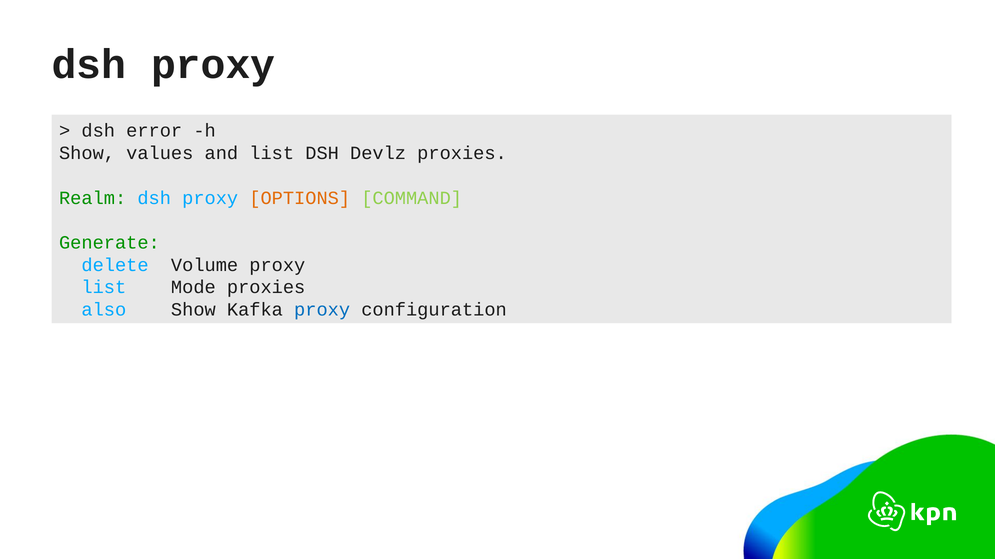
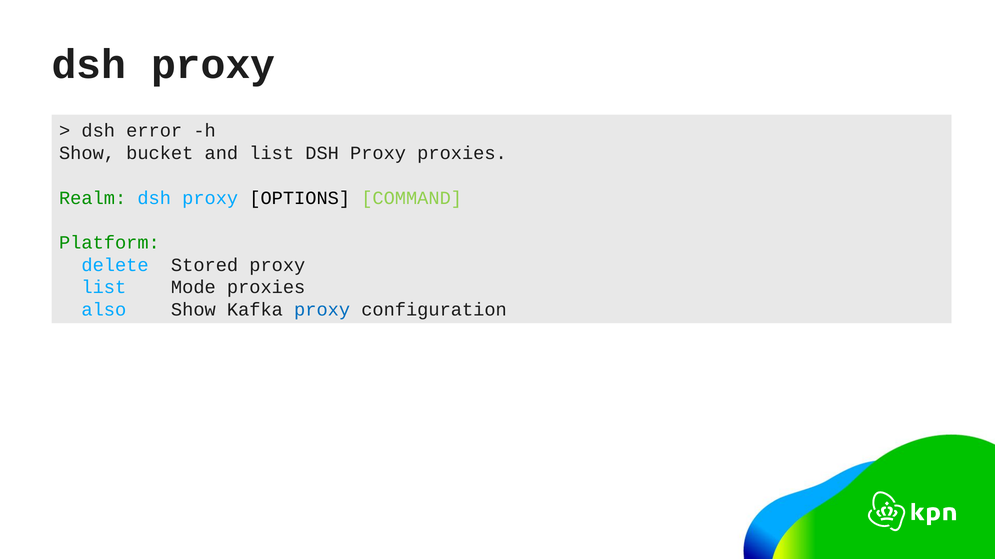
values: values -> bucket (160, 153)
list DSH Devlz: Devlz -> Proxy (378, 153)
OPTIONS colour: orange -> black (300, 198)
Generate: Generate -> Platform (109, 243)
Volume: Volume -> Stored (205, 265)
